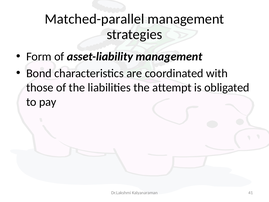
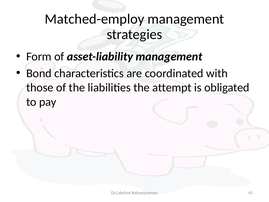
Matched-parallel: Matched-parallel -> Matched-employ (95, 19)
